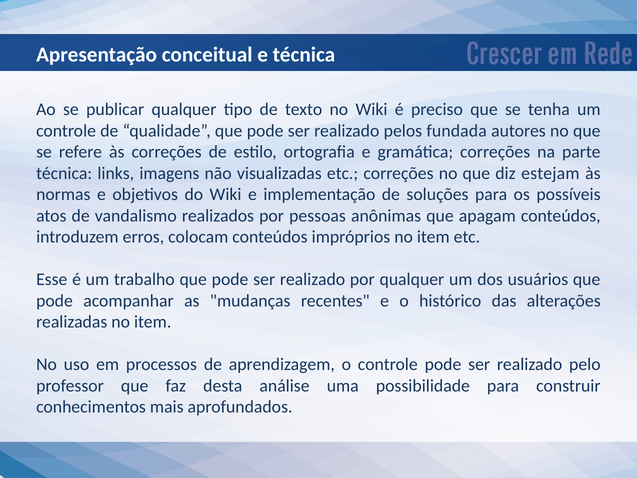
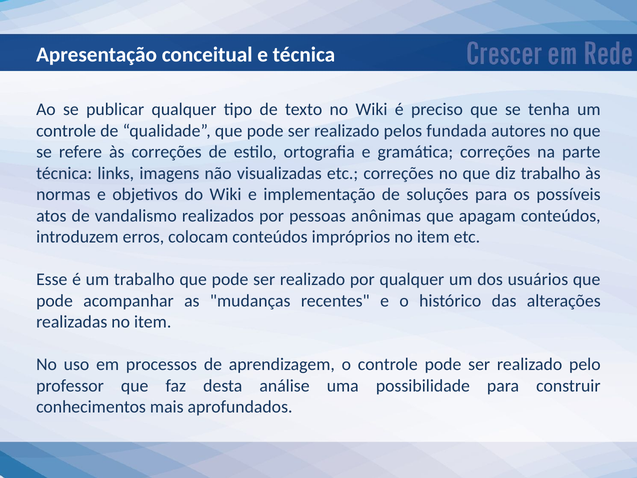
diz estejam: estejam -> trabalho (551, 173)
